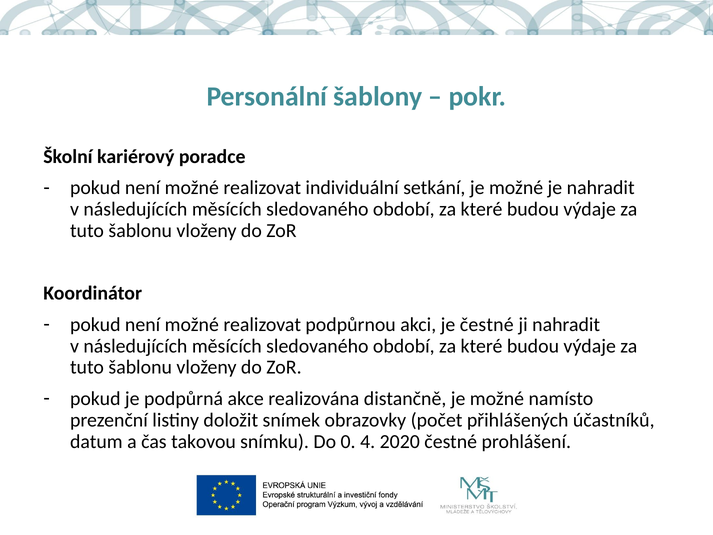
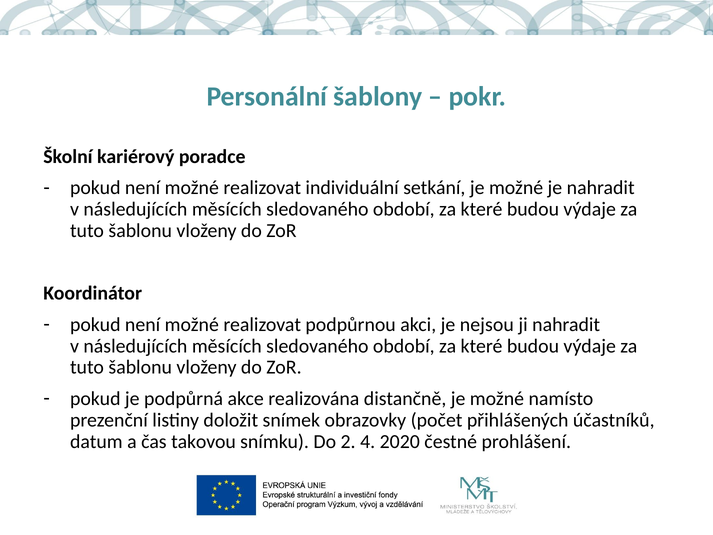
je čestné: čestné -> nejsou (487, 324)
0: 0 -> 2 (348, 441)
